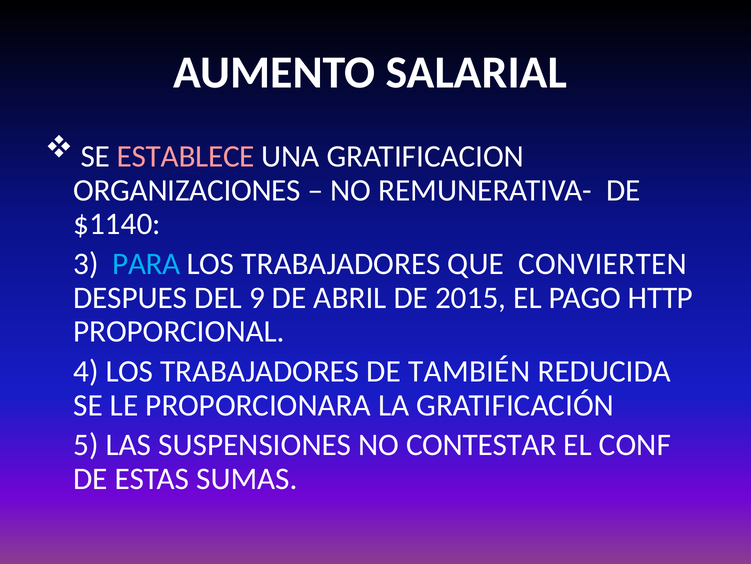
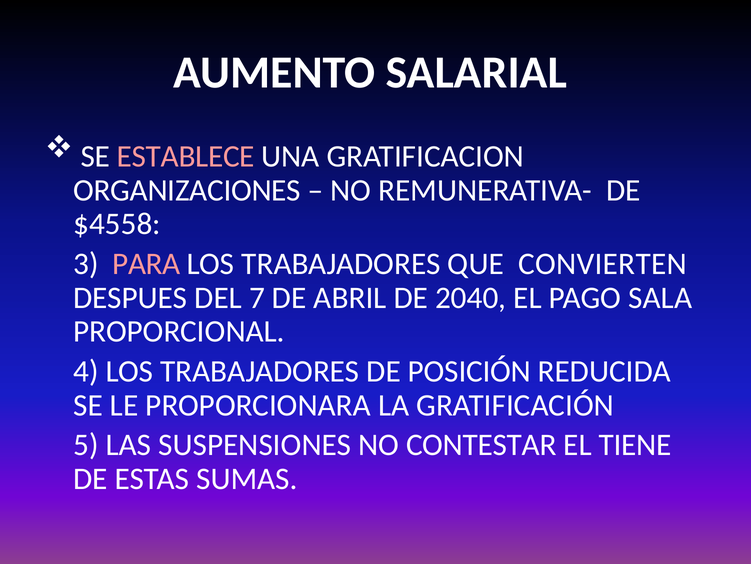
$1140: $1140 -> $4558 (117, 224)
PARA colour: light blue -> pink (146, 264)
9: 9 -> 7 (257, 297)
2015: 2015 -> 2040 (471, 297)
HTTP: HTTP -> SALA (660, 297)
TAMBIÉN: TAMBIÉN -> POSICIÓN (469, 371)
CONF: CONF -> TIENE (635, 445)
